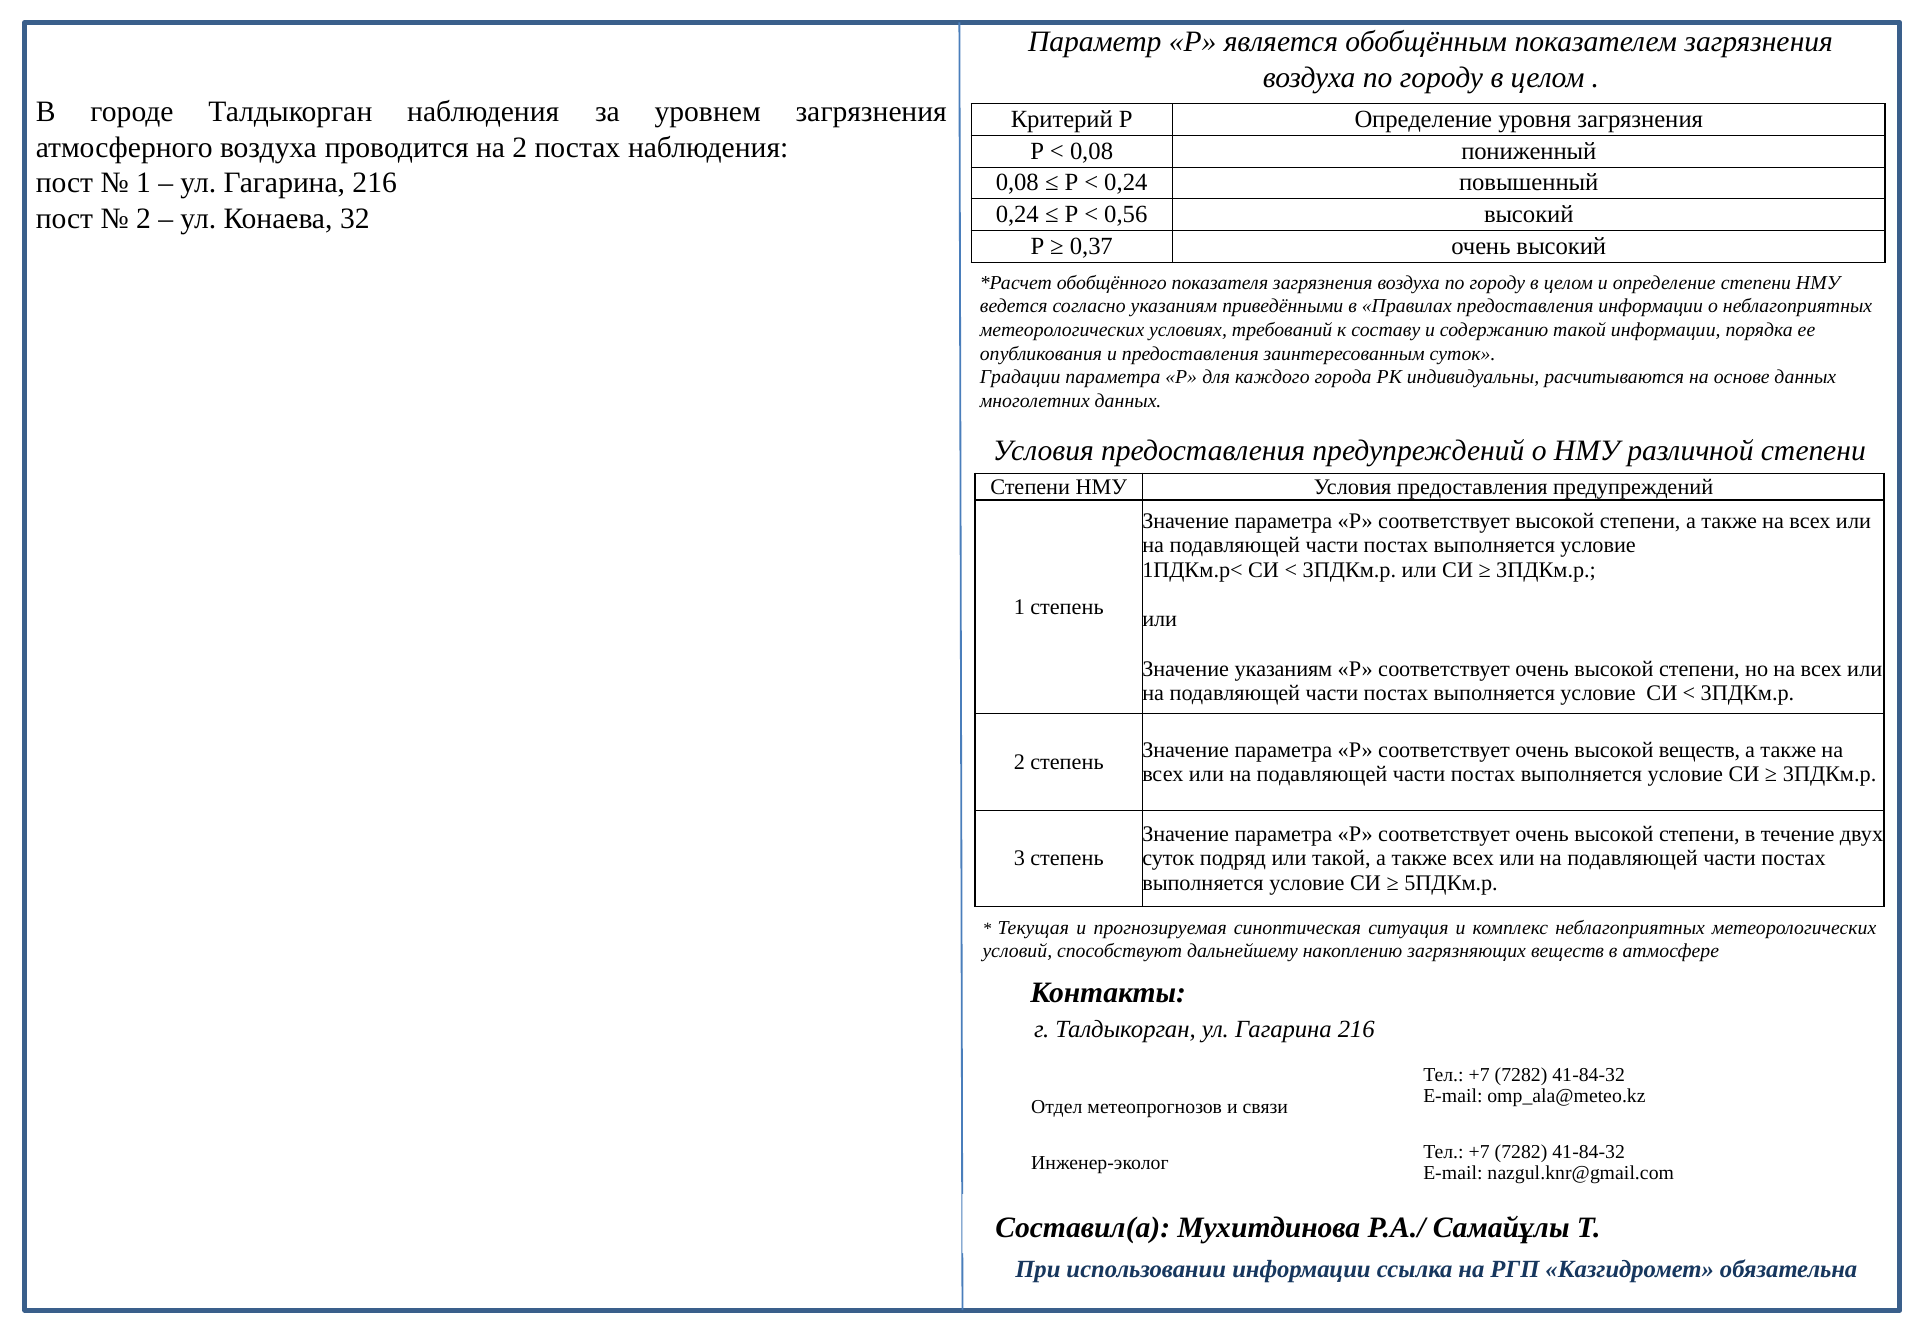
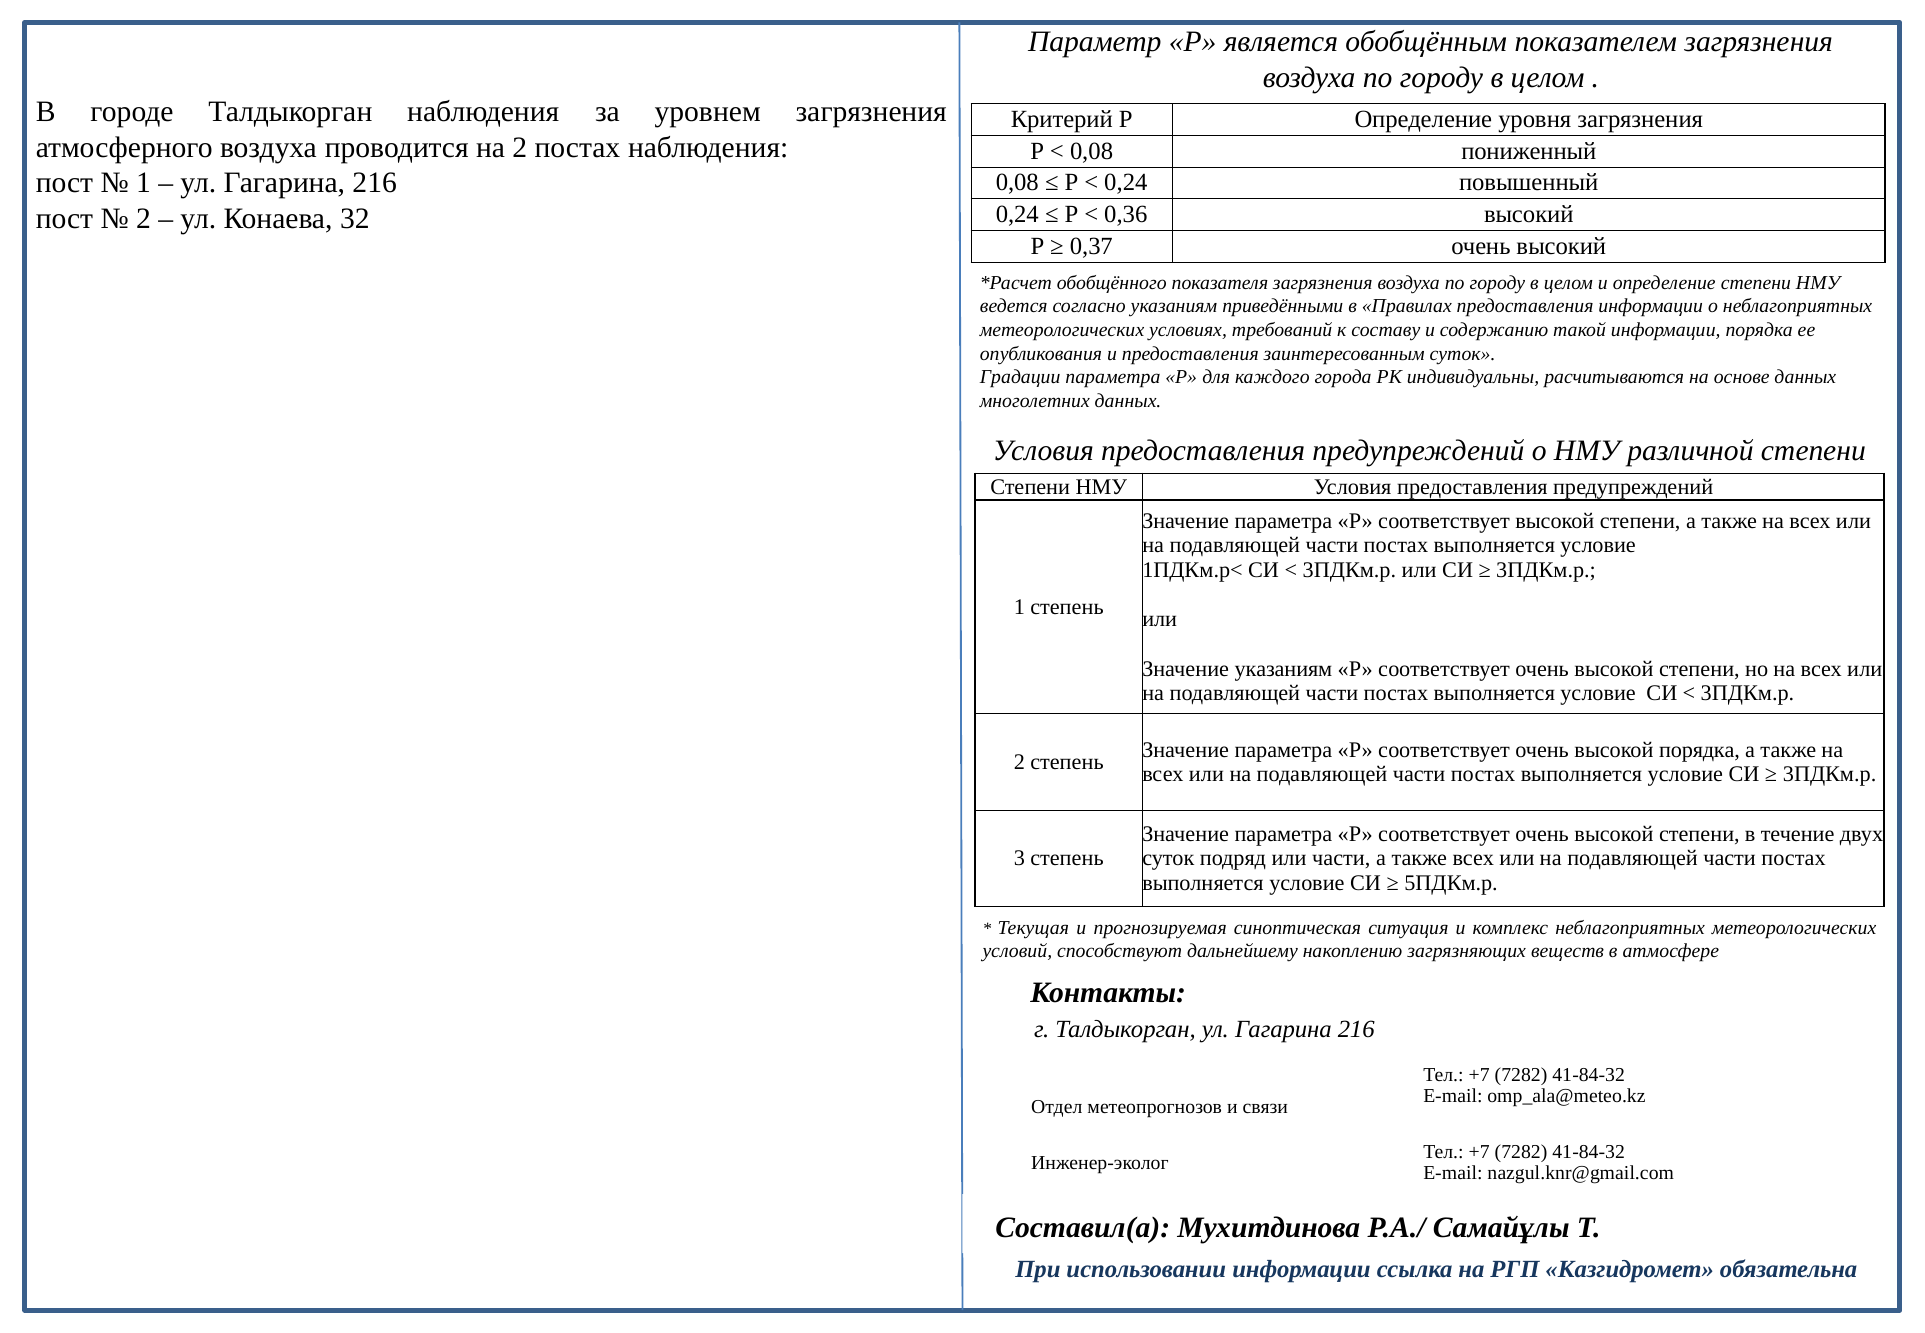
0,56: 0,56 -> 0,36 (1126, 214)
высокой веществ: веществ -> порядка (1699, 750)
или такой: такой -> части (1341, 858)
